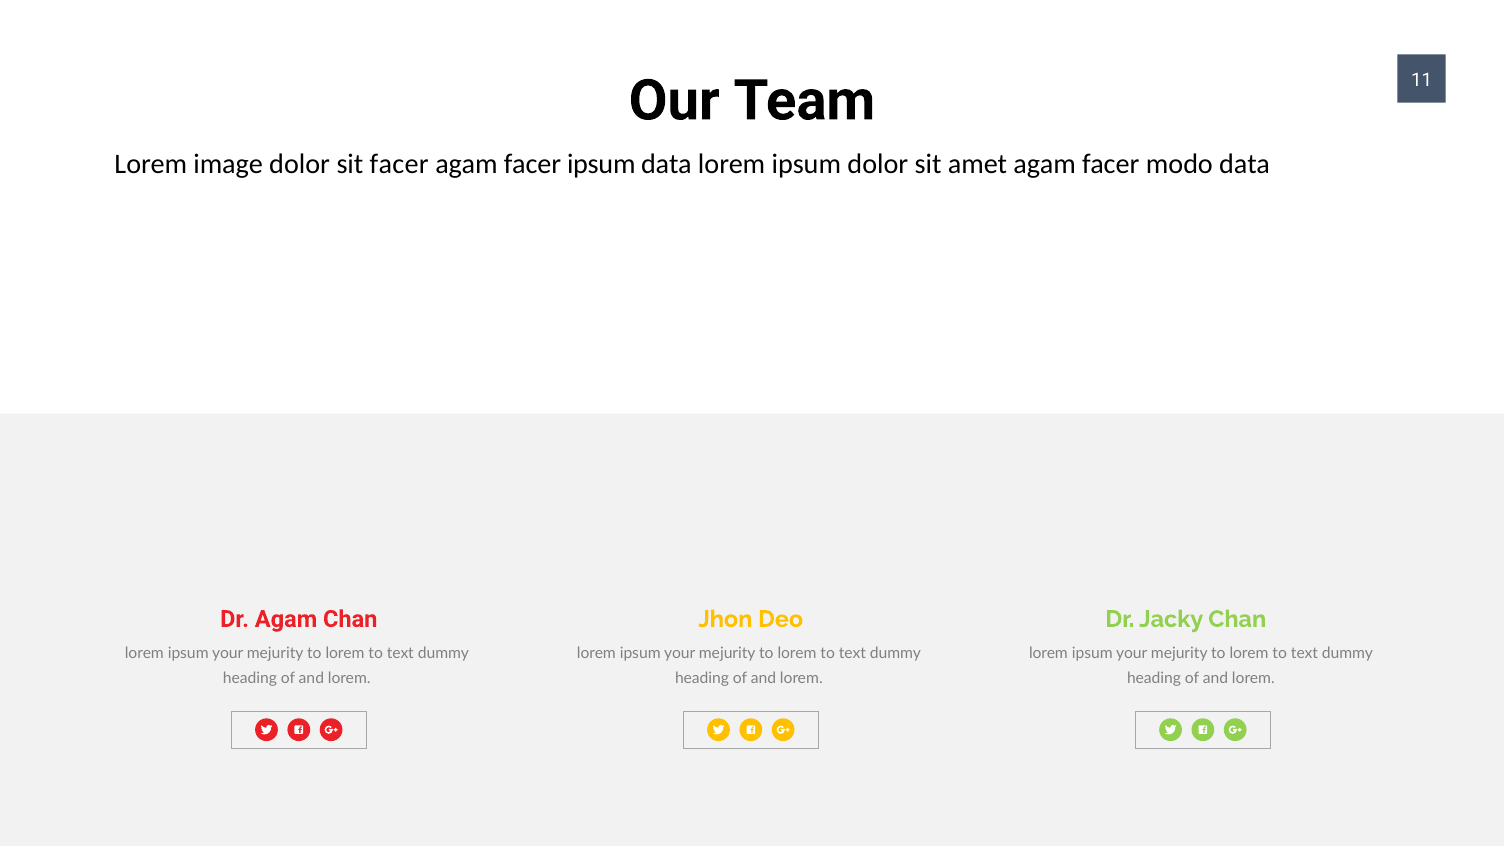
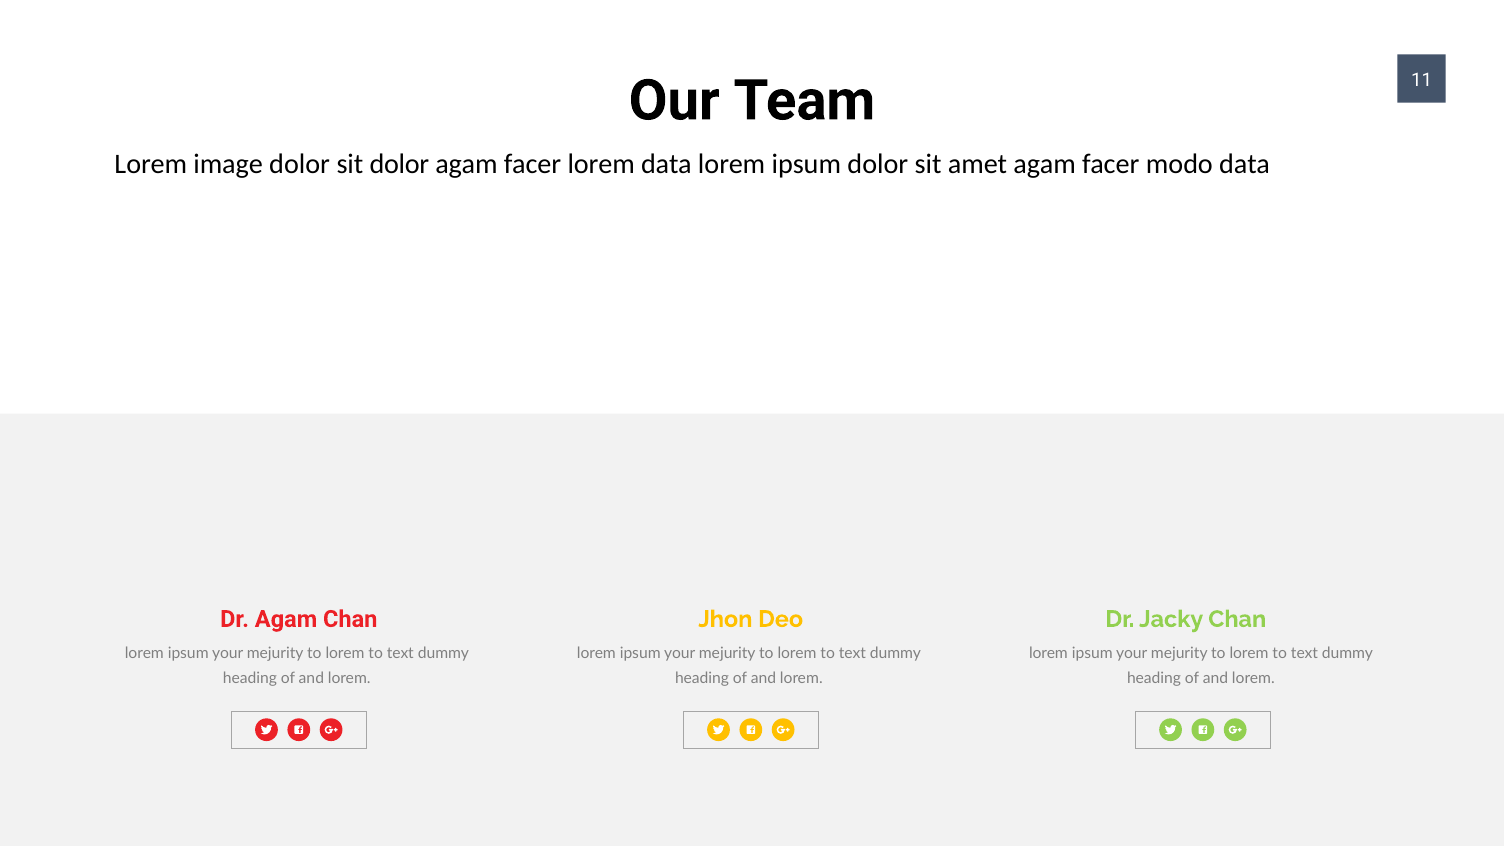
sit facer: facer -> dolor (399, 164)
facer ipsum: ipsum -> lorem (601, 164)
